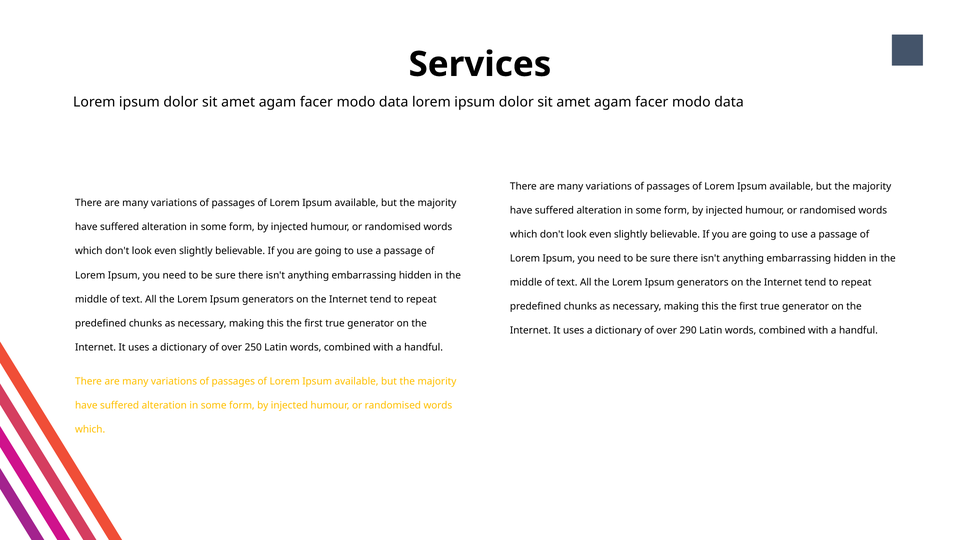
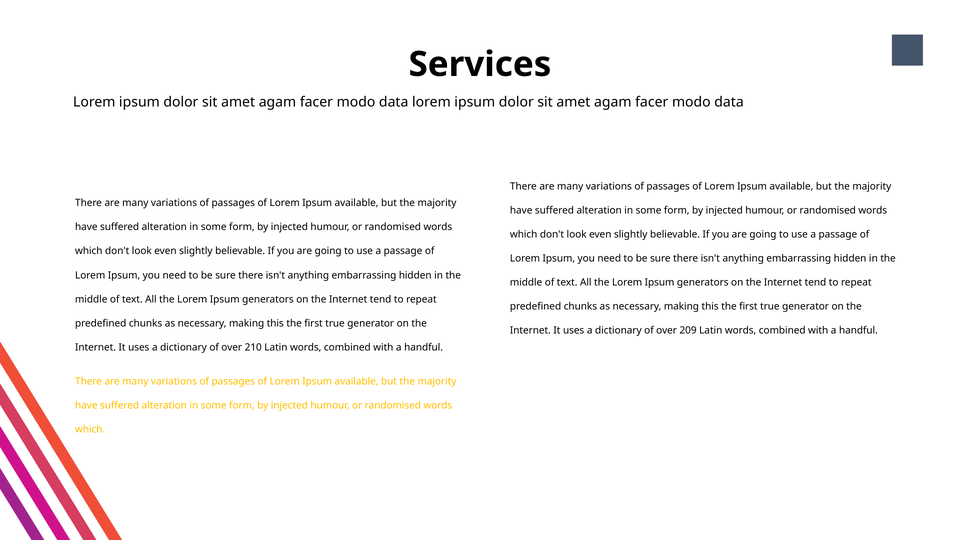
290: 290 -> 209 (688, 330)
250: 250 -> 210 (253, 347)
